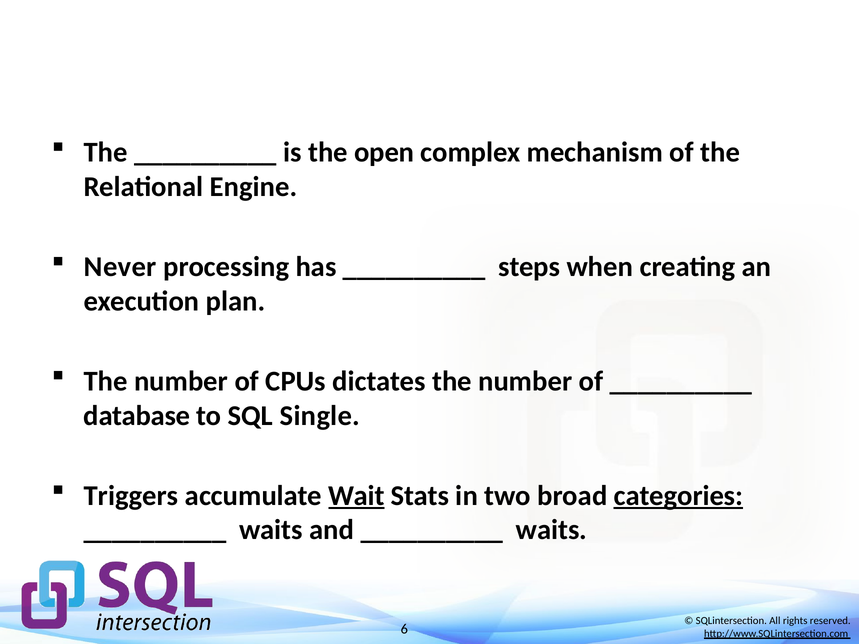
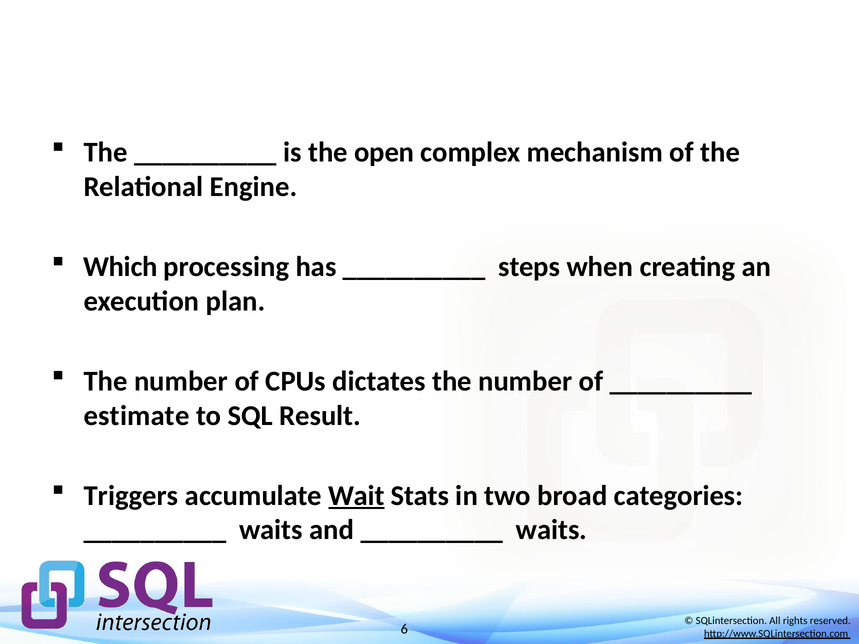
Never: Never -> Which (121, 267)
database: database -> estimate (137, 416)
Single: Single -> Result (320, 416)
categories underline: present -> none (678, 496)
